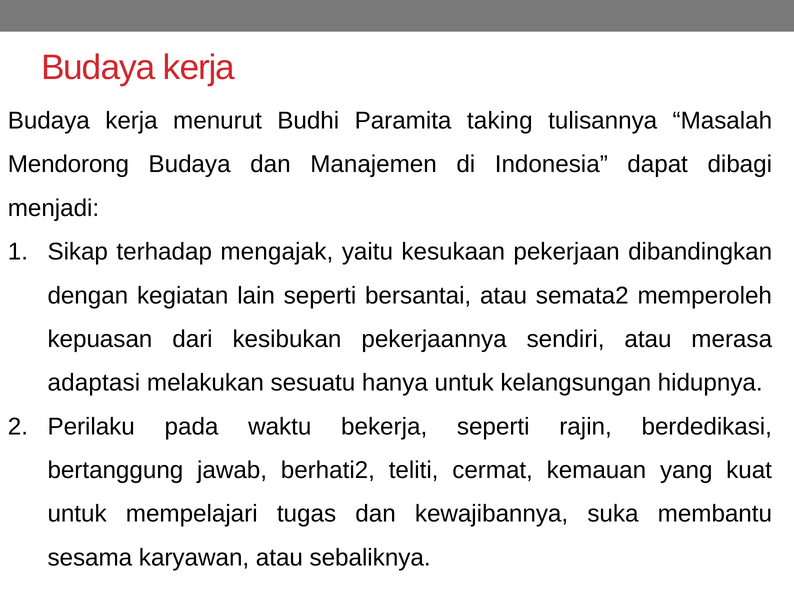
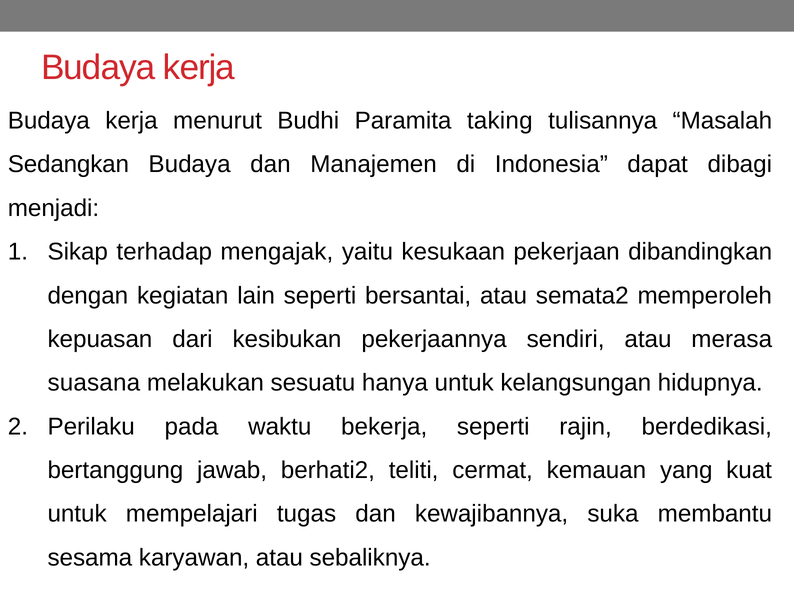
Mendorong: Mendorong -> Sedangkan (68, 164)
adaptasi: adaptasi -> suasana (94, 383)
